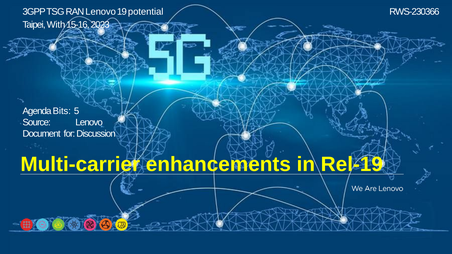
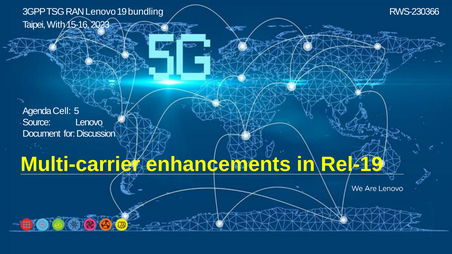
potential: potential -> bundling (146, 12)
Bits: Bits -> Cell (62, 111)
